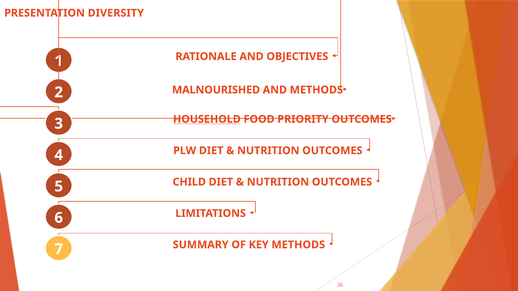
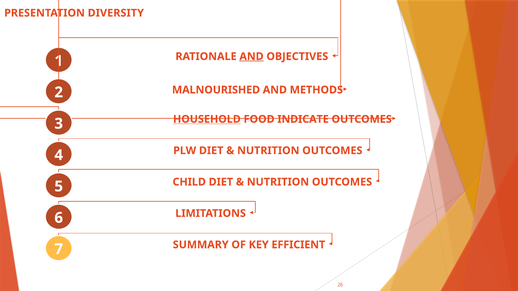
AND underline: none -> present (252, 57)
PRIORITY: PRIORITY -> INDICATE (303, 119)
KEY METHODS: METHODS -> EFFICIENT (298, 245)
